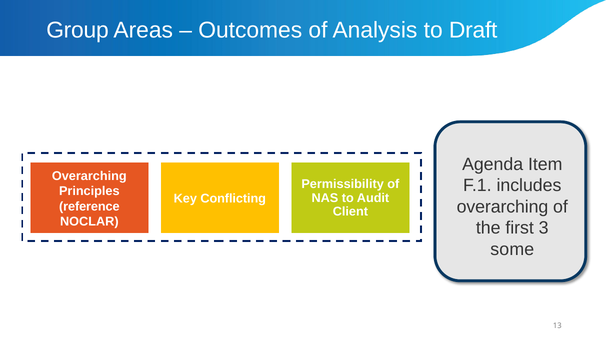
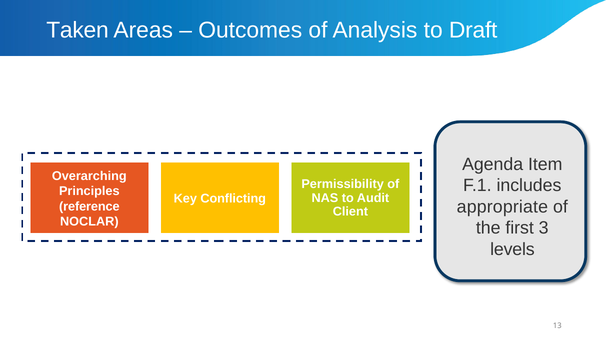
Group: Group -> Taken (77, 30)
overarching: overarching -> appropriate (502, 207)
some: some -> levels (512, 249)
